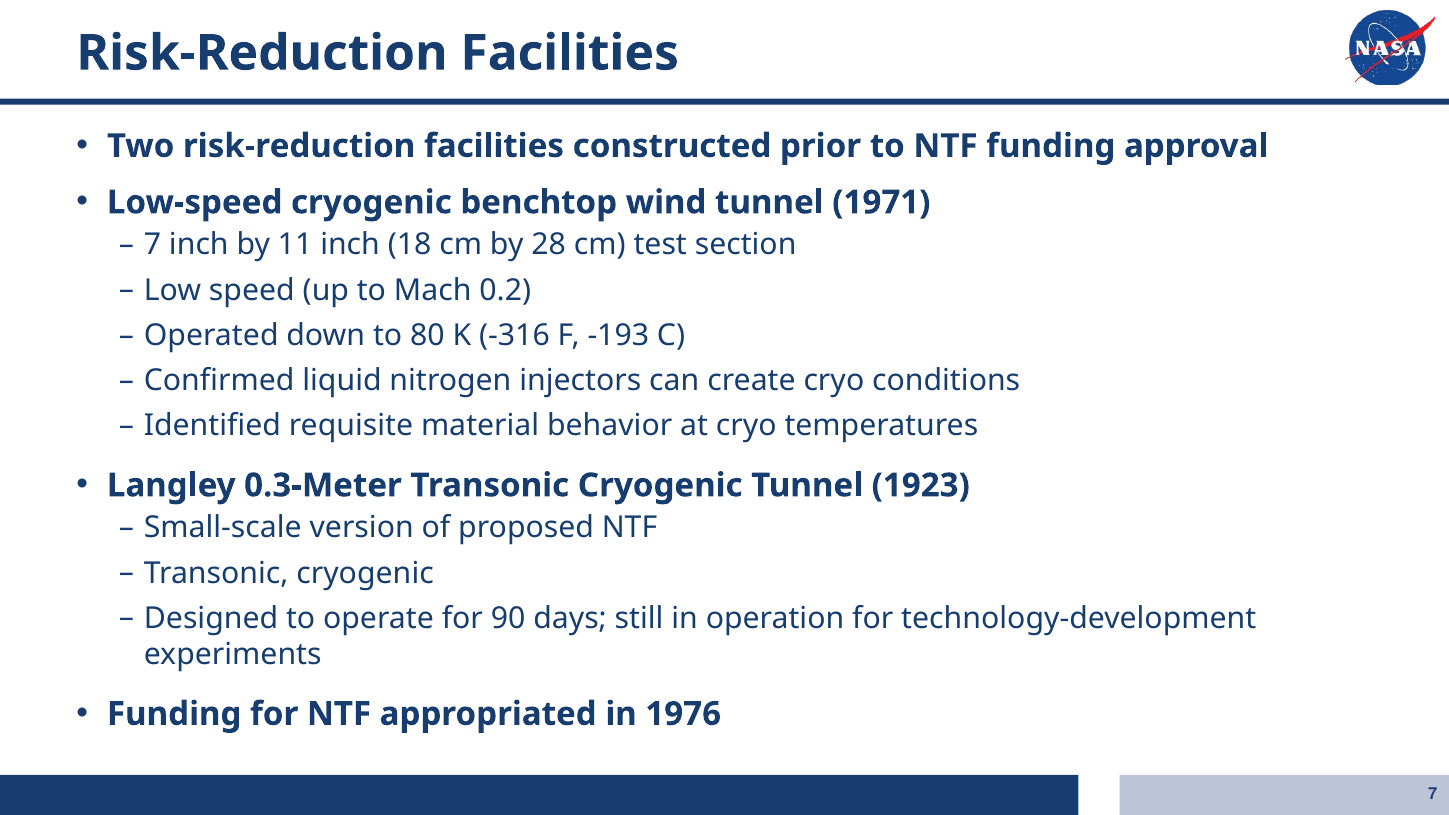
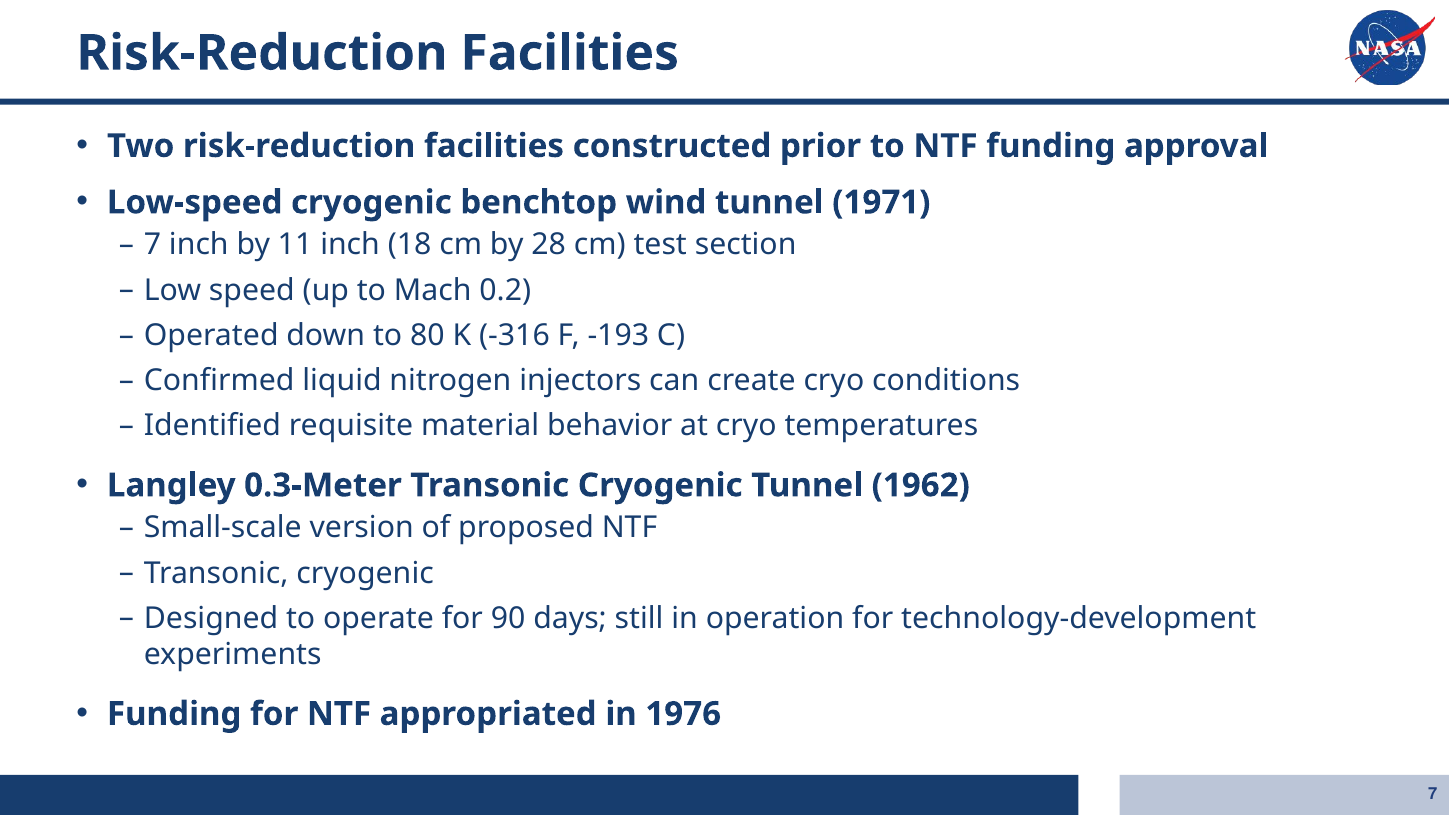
1923: 1923 -> 1962 (921, 485)
